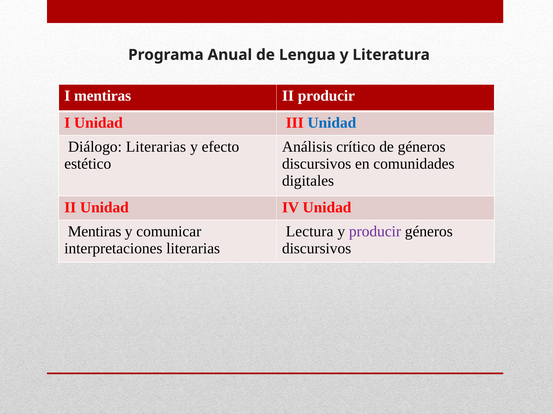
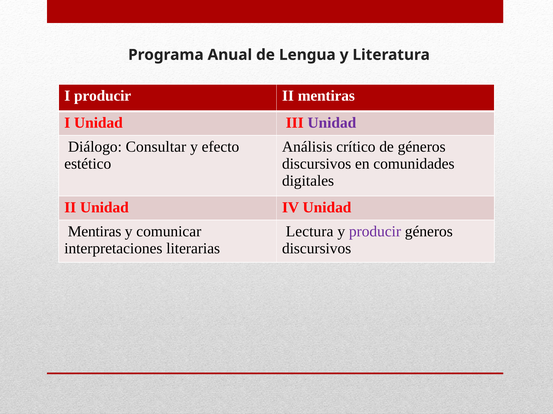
I mentiras: mentiras -> producir (103, 96)
II producir: producir -> mentiras (326, 96)
Unidad colour: blue -> purple (332, 123)
Diálogo Literarias: Literarias -> Consultar (156, 147)
